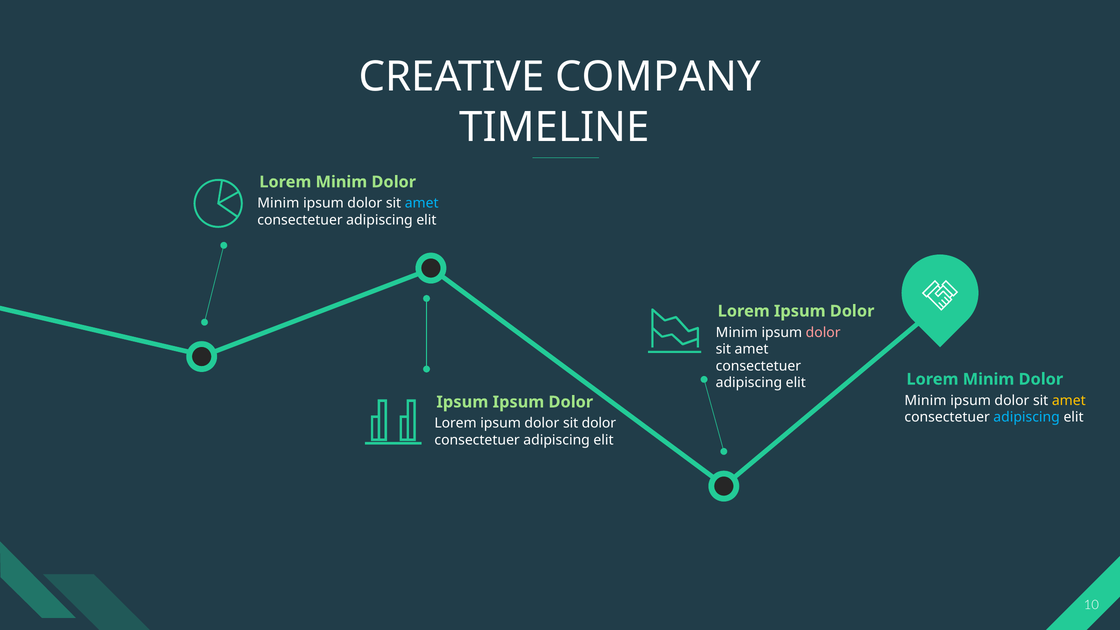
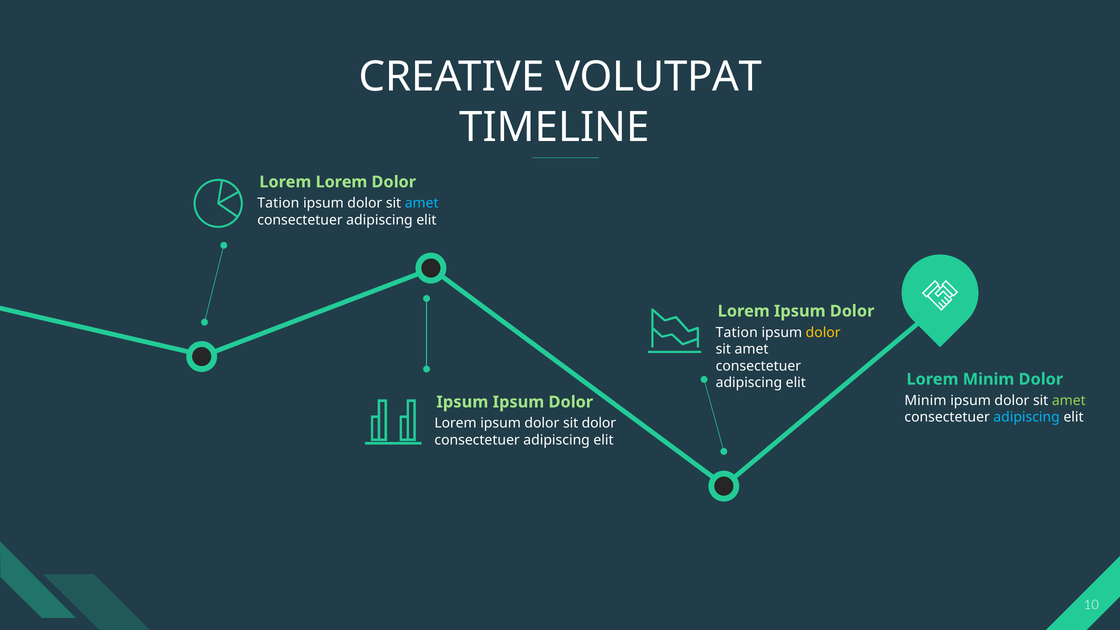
COMPANY: COMPANY -> VOLUTPAT (659, 77)
Minim: Minim -> Lorem (341, 182)
Minim: Minim -> Tation (278, 203)
Minim: Minim -> Tation (737, 332)
dolor colour: pink -> yellow (823, 332)
amet colour: yellow -> light green (1069, 401)
